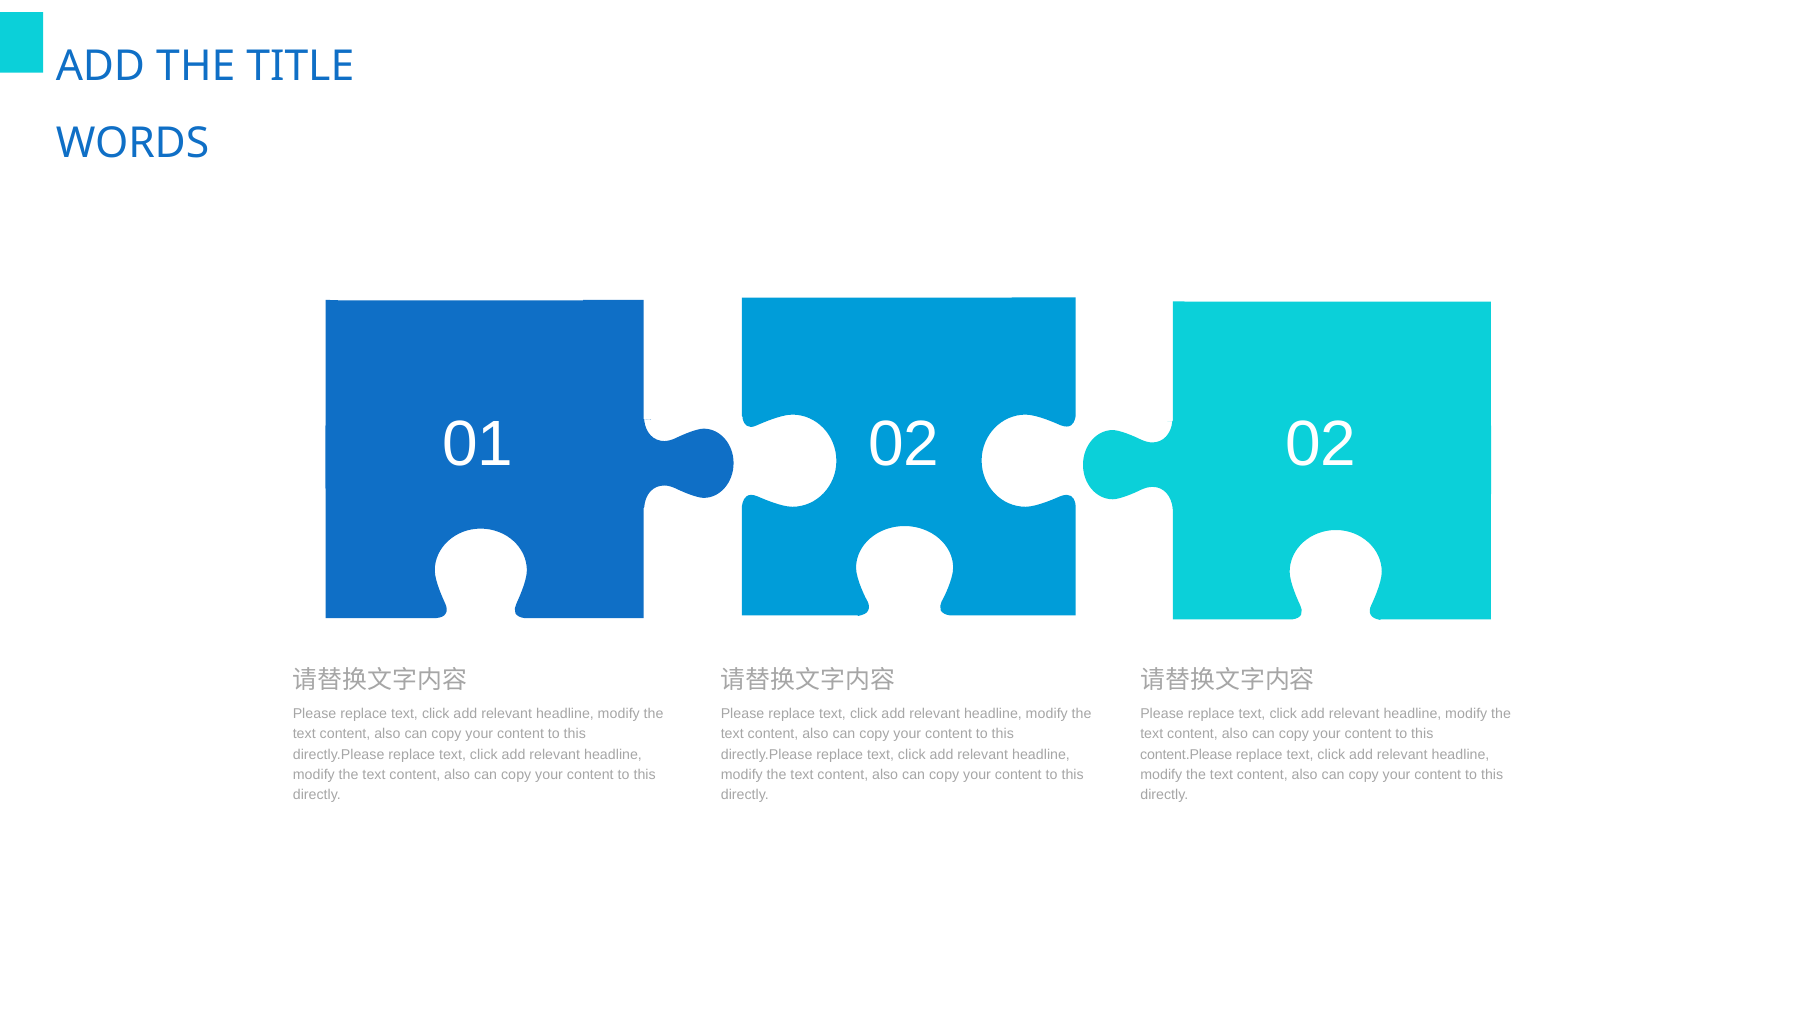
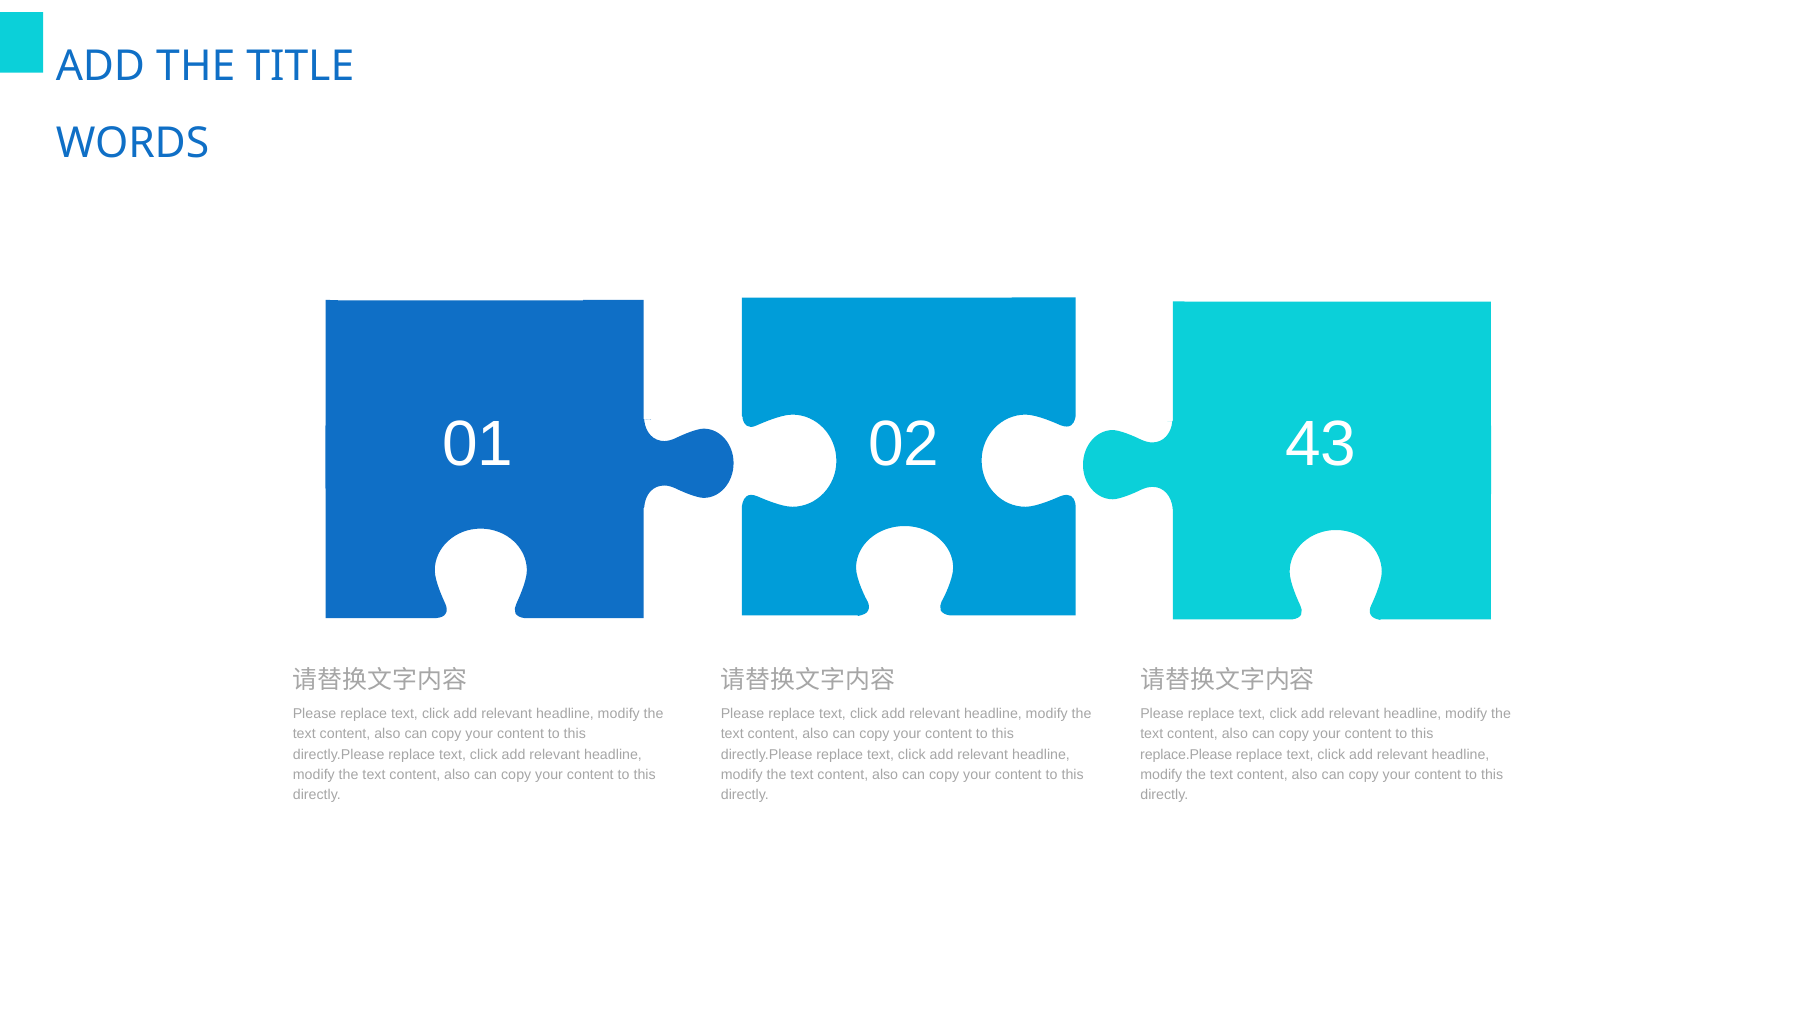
02 02: 02 -> 43 (1321, 444)
content.Please: content.Please -> replace.Please (1186, 754)
